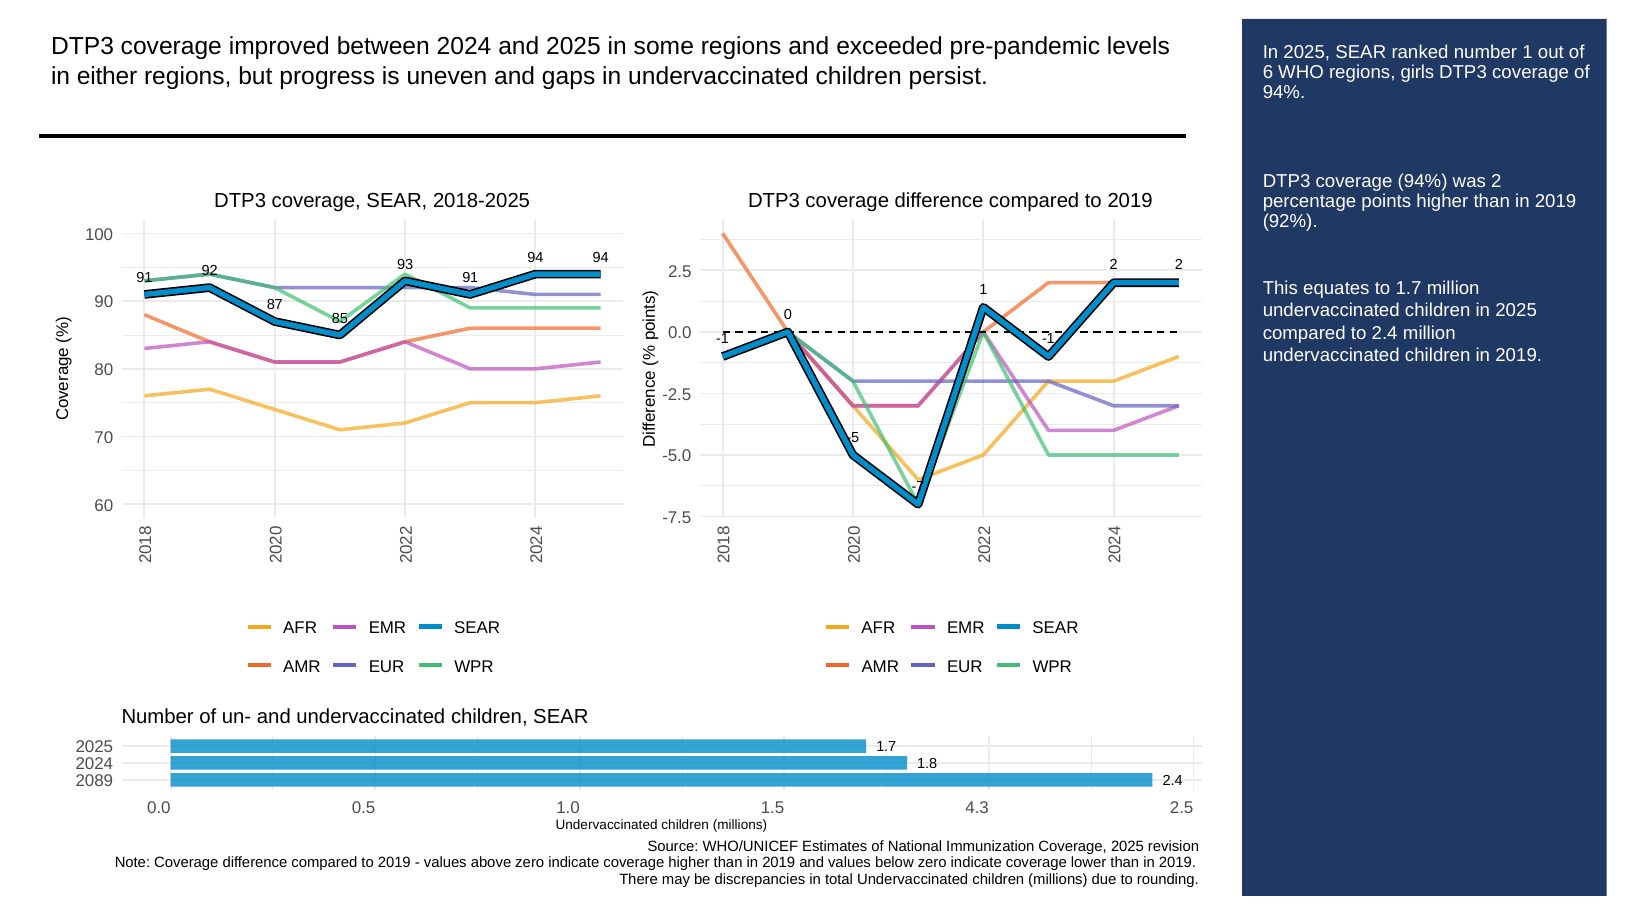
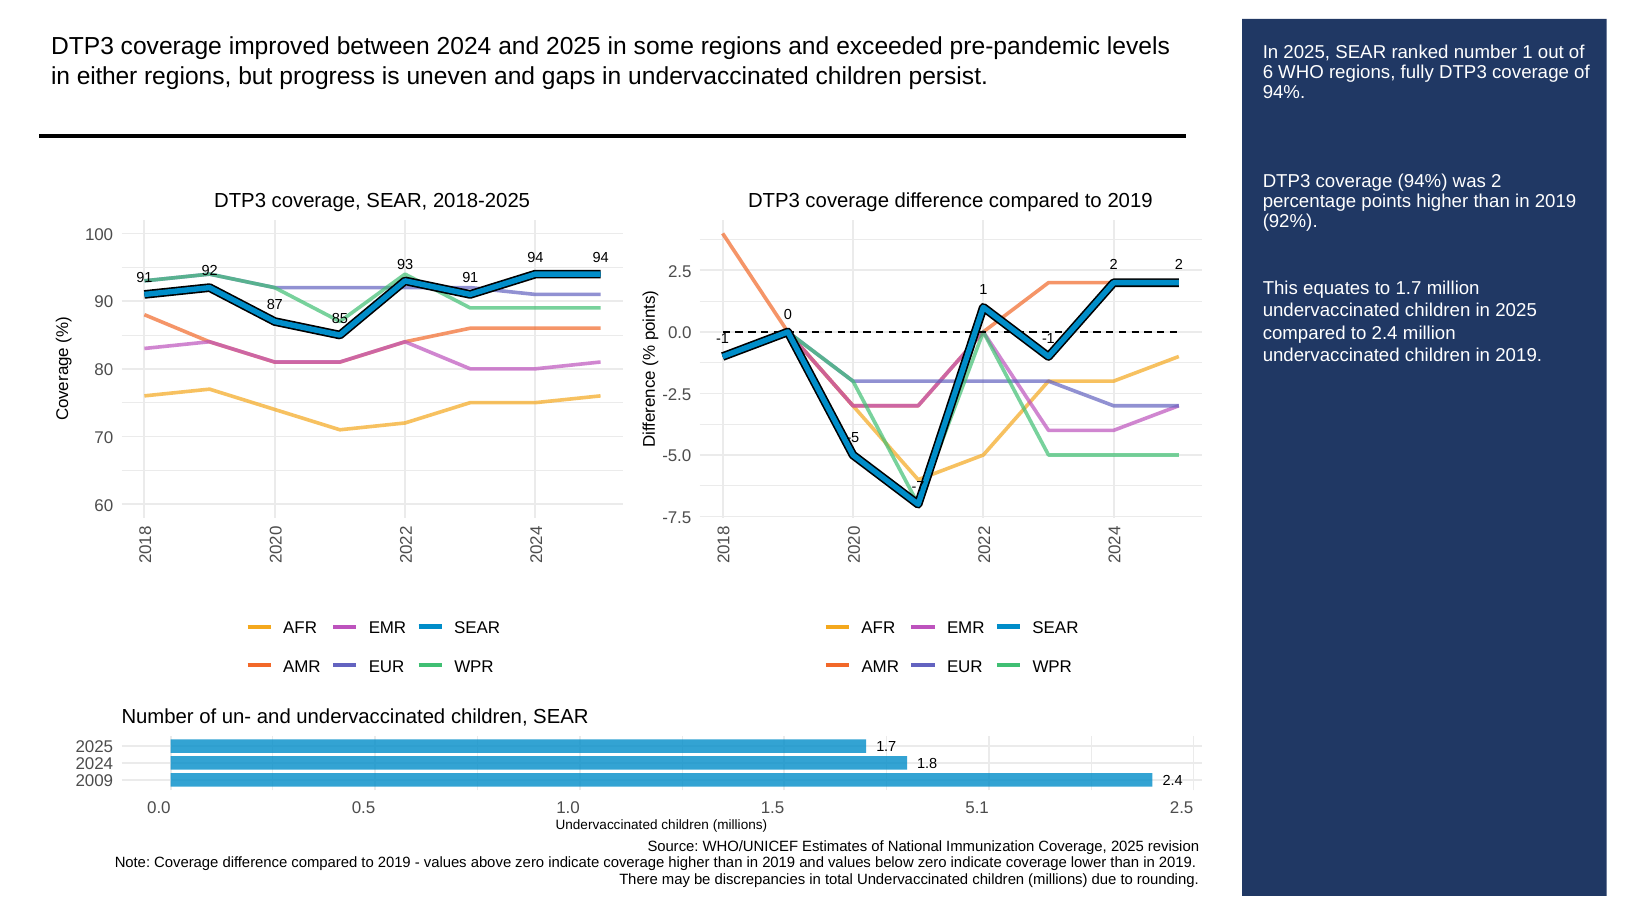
girls: girls -> fully (1417, 73)
2089: 2089 -> 2009 (94, 781)
4.3: 4.3 -> 5.1 (977, 808)
